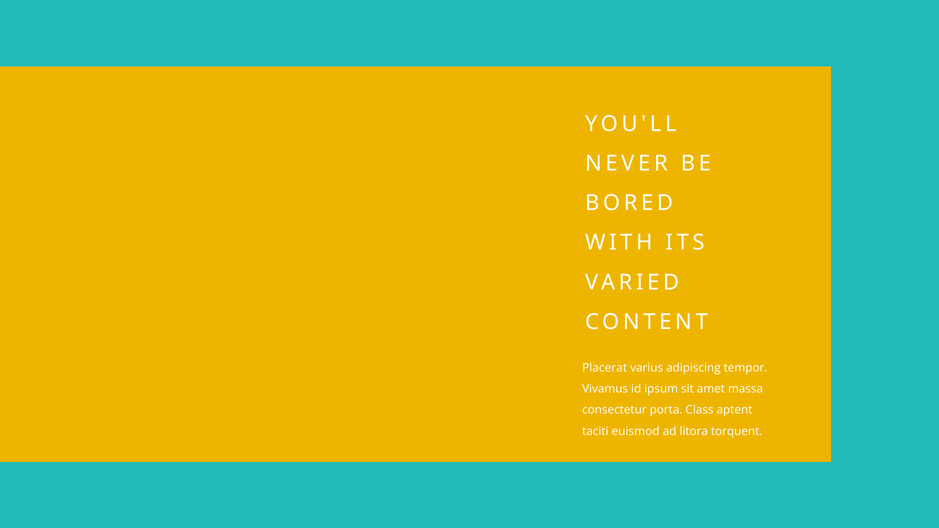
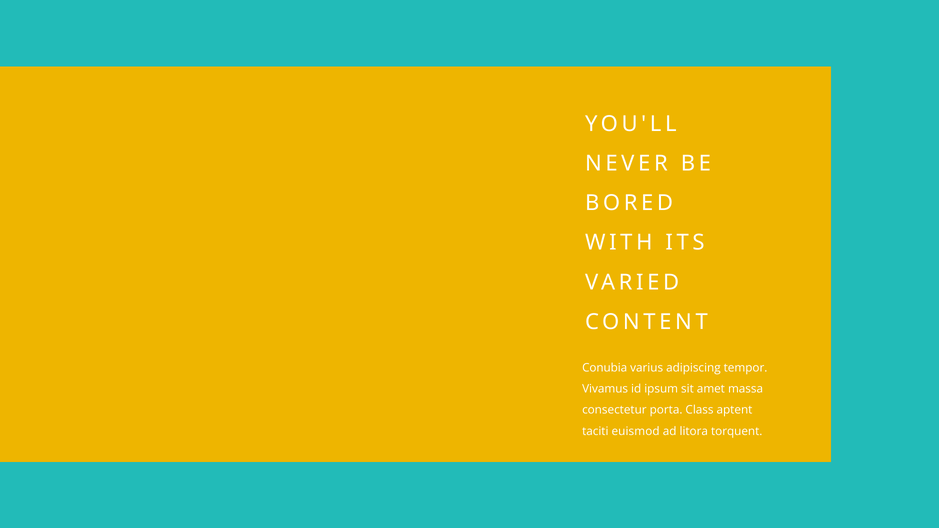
Placerat: Placerat -> Conubia (605, 368)
